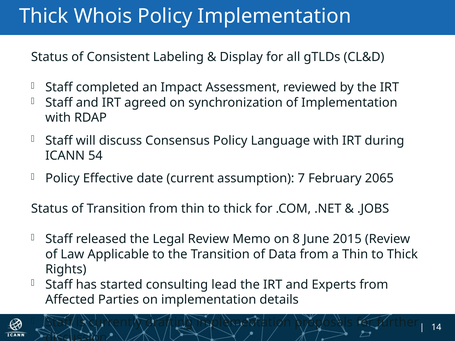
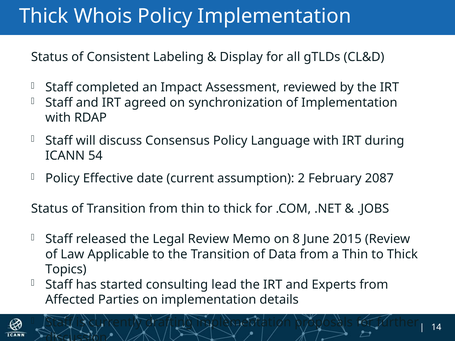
7: 7 -> 2 (301, 179)
2065: 2065 -> 2087 (379, 179)
Rights: Rights -> Topics (66, 270)
